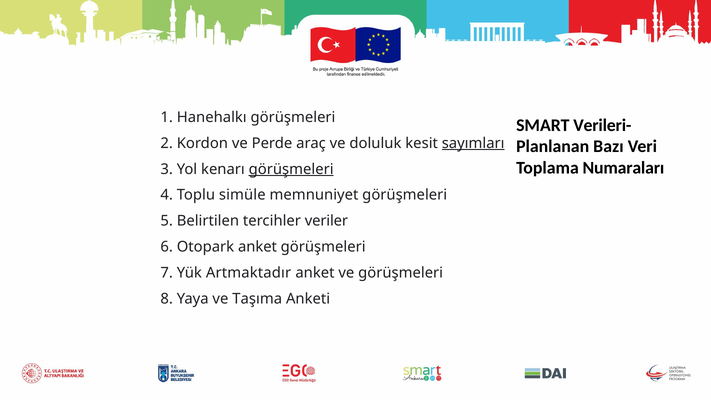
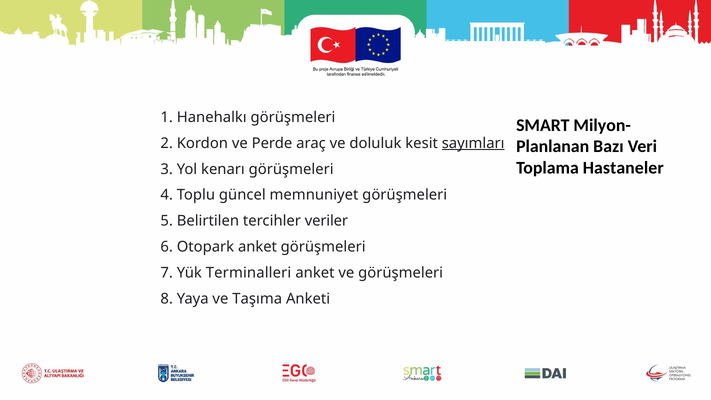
Verileri-: Verileri- -> Milyon- (602, 125)
Numaraları: Numaraları -> Hastaneler (623, 168)
görüşmeleri underline: present -> none (291, 169)
simüle: simüle -> güncel (242, 195)
Artmaktadır: Artmaktadır -> Terminalleri (249, 273)
